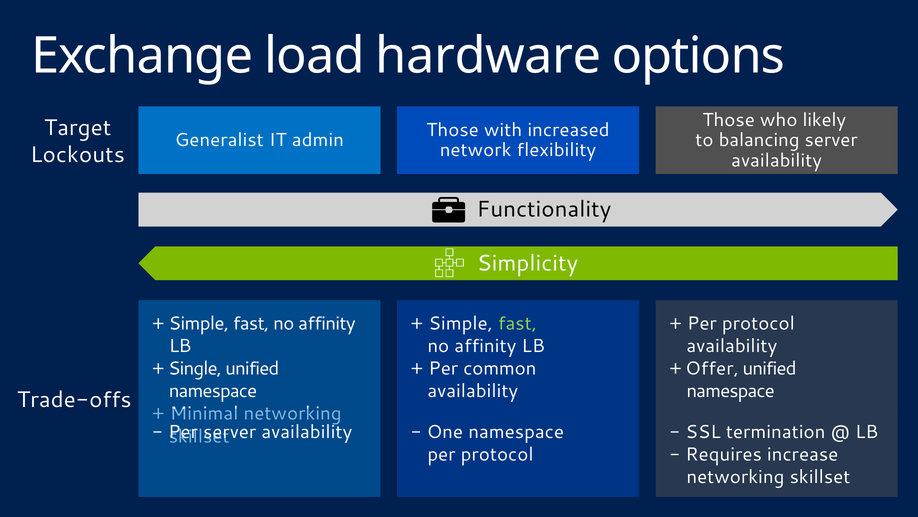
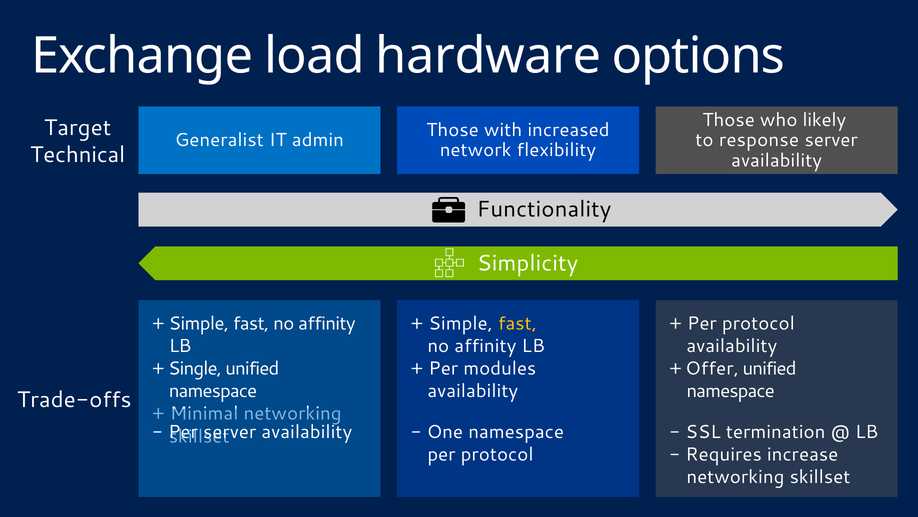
balancing: balancing -> response (759, 140)
Lockouts: Lockouts -> Technical (78, 155)
fast colour: light green -> yellow (518, 323)
common: common -> modules (500, 368)
